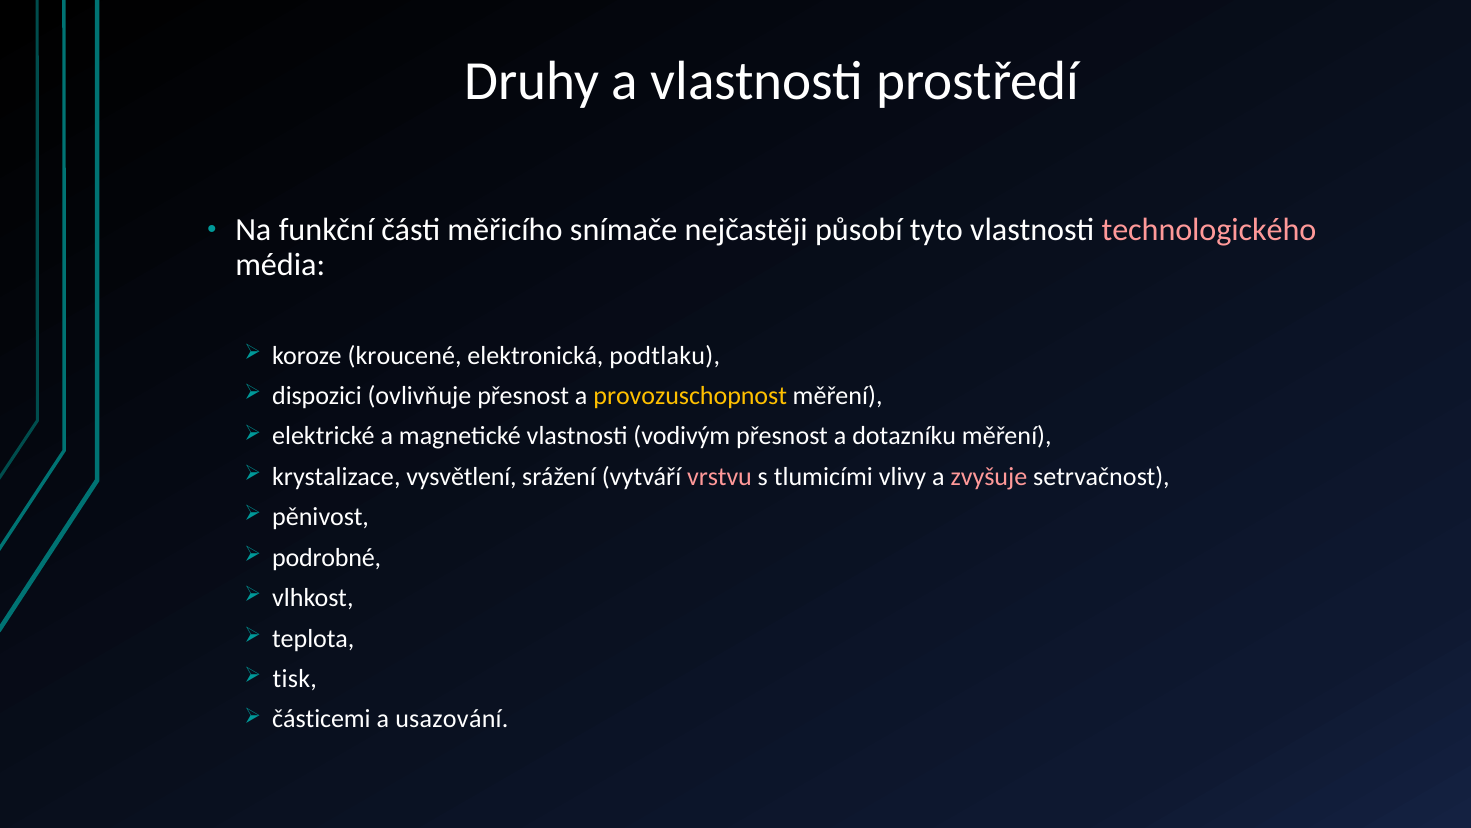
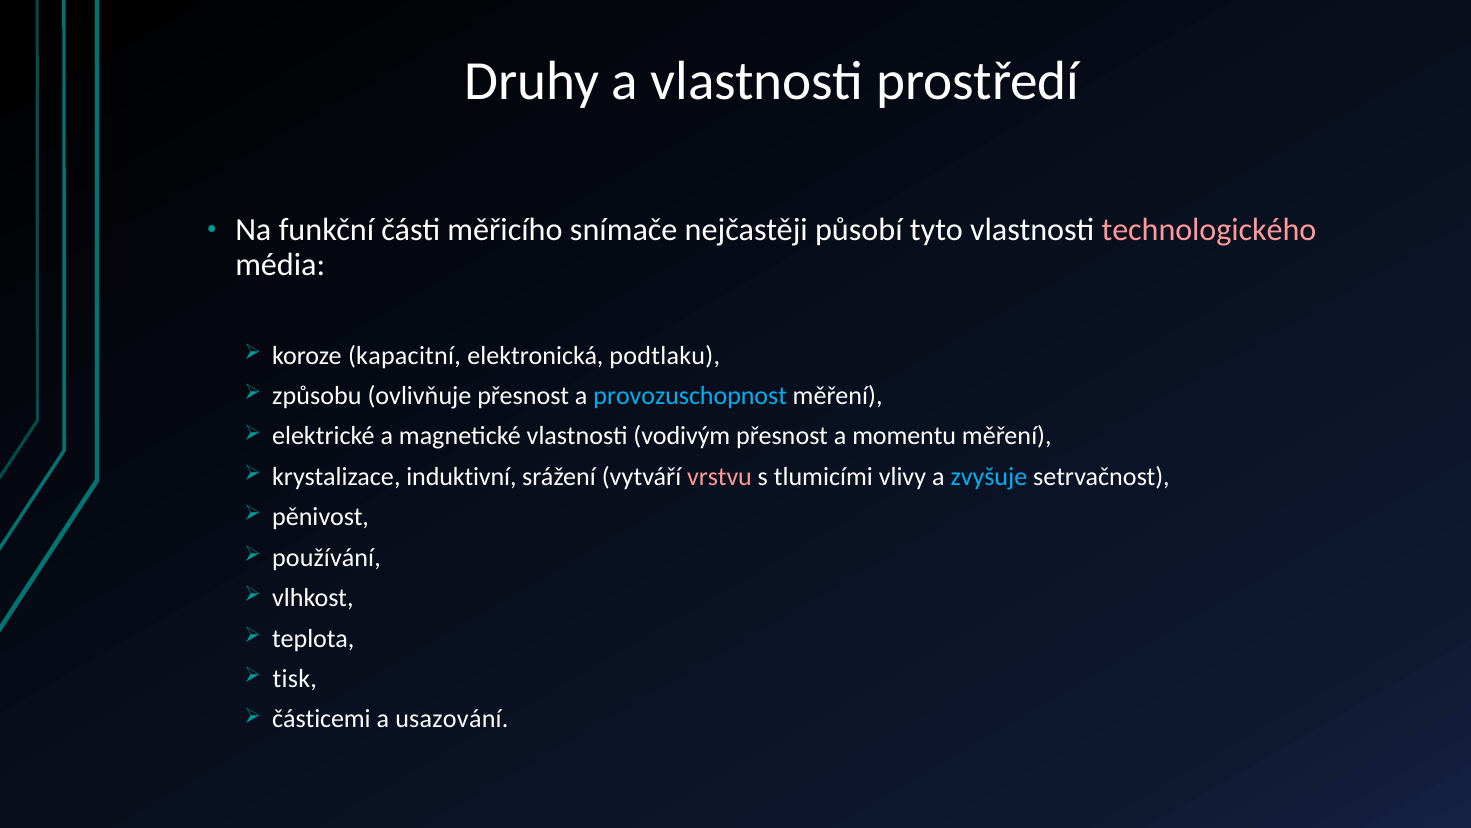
kroucené: kroucené -> kapacitní (404, 355)
dispozici: dispozici -> způsobu (317, 396)
provozuschopnost colour: yellow -> light blue (690, 396)
dotazníku: dotazníku -> momentu (904, 436)
vysvětlení: vysvětlení -> induktivní (461, 477)
zvyšuje colour: pink -> light blue (989, 477)
podrobné: podrobné -> používání (326, 557)
